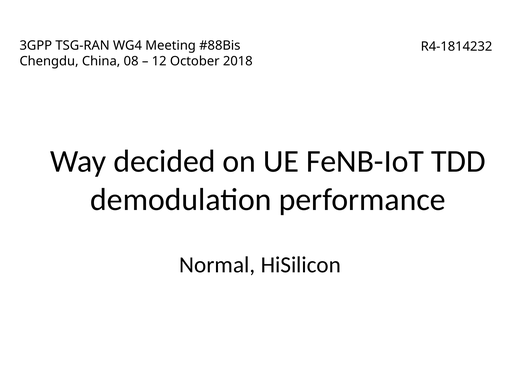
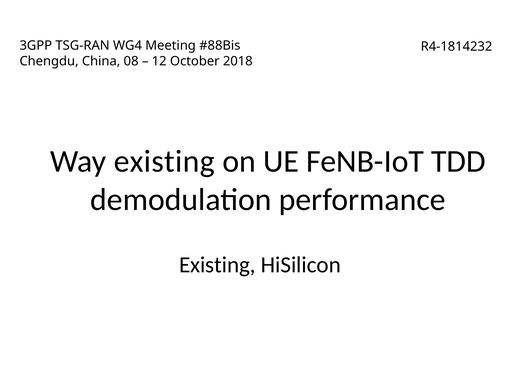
Way decided: decided -> existing (164, 162)
Normal: Normal -> Existing (217, 265)
